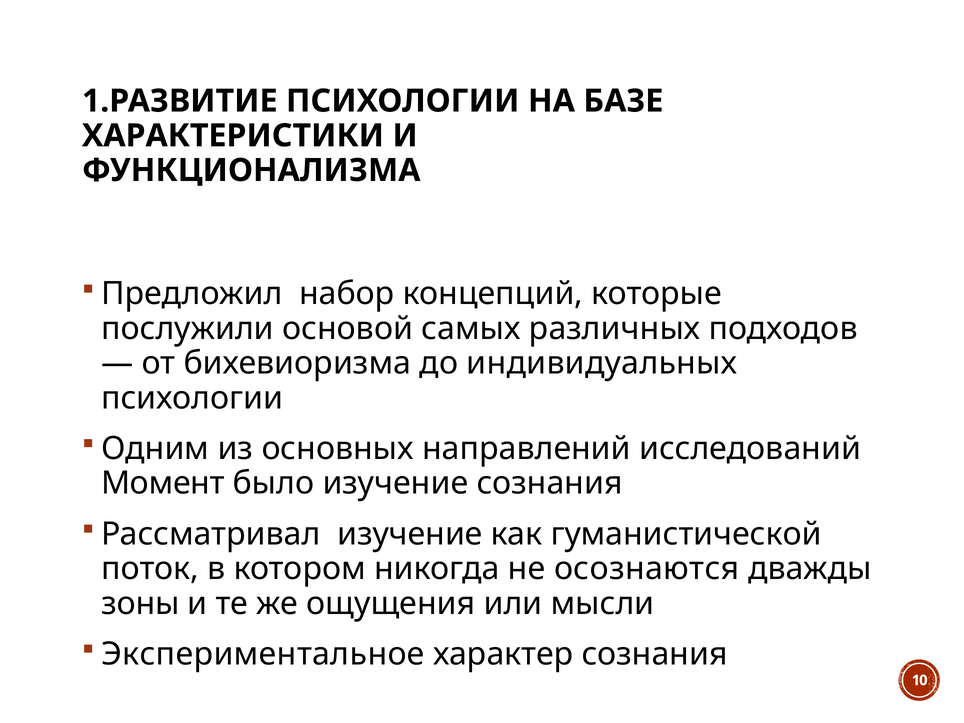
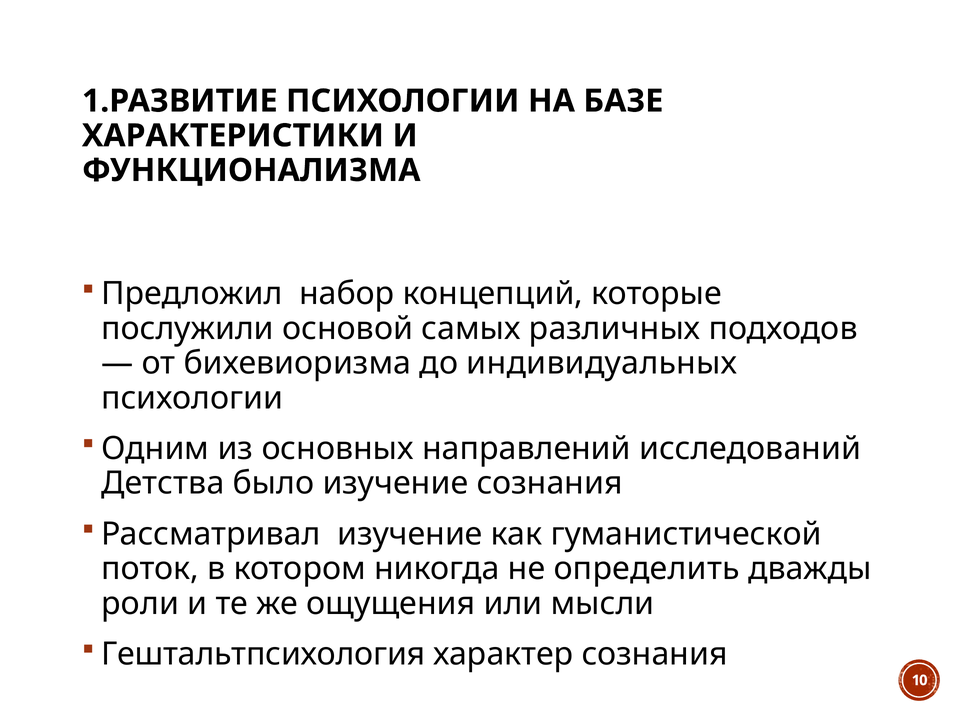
Момент: Момент -> Детства (163, 483)
осознаются: осознаются -> определить (647, 569)
зоны: зоны -> роли (140, 603)
Экспериментальное: Экспериментальное -> Гештальтпсихология (263, 654)
